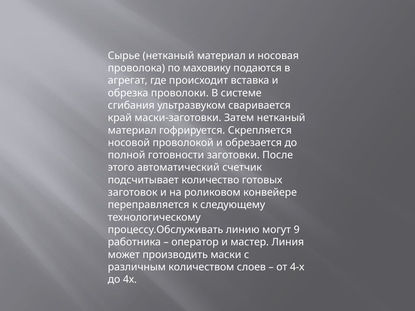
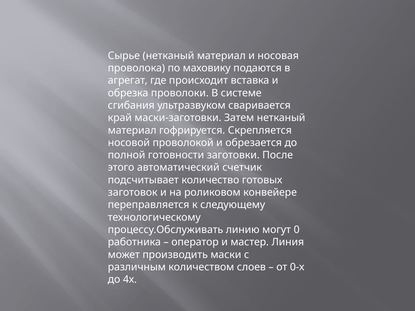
9: 9 -> 0 (297, 230)
4-х: 4-х -> 0-х (297, 267)
